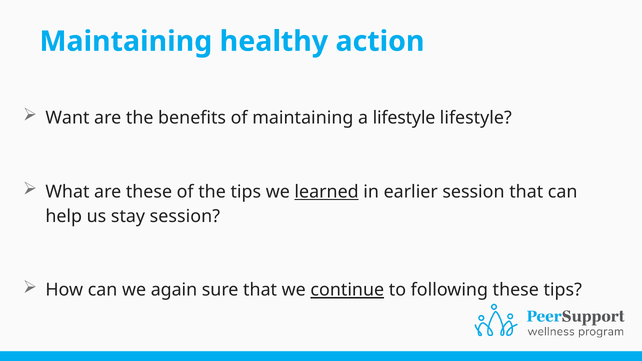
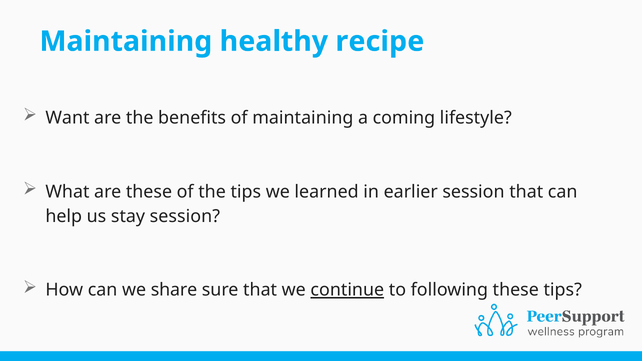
action: action -> recipe (380, 41)
a lifestyle: lifestyle -> coming (404, 118)
learned underline: present -> none (327, 192)
again: again -> share (174, 290)
